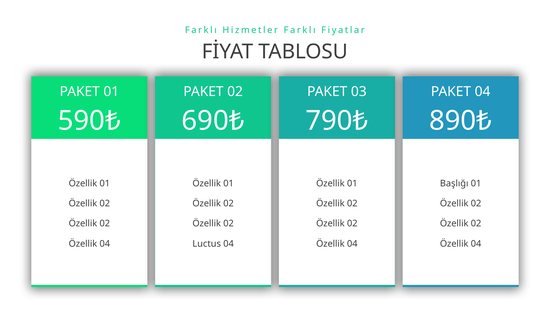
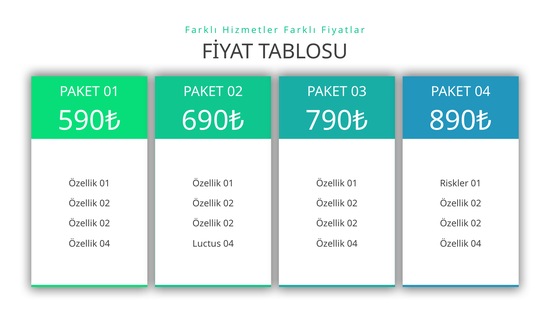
Başlığı: Başlığı -> Riskler (454, 184)
